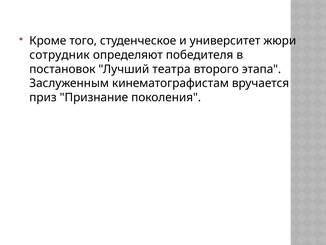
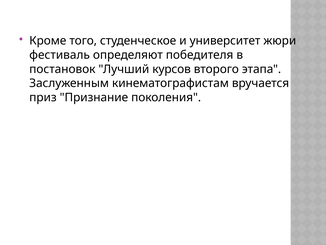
сотрудник: сотрудник -> фестиваль (60, 55)
театра: театра -> курсов (172, 69)
